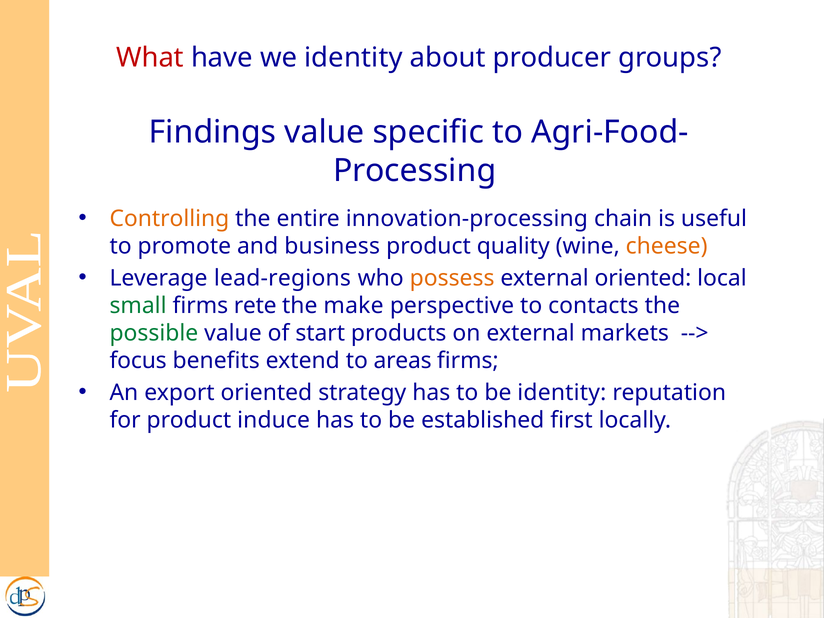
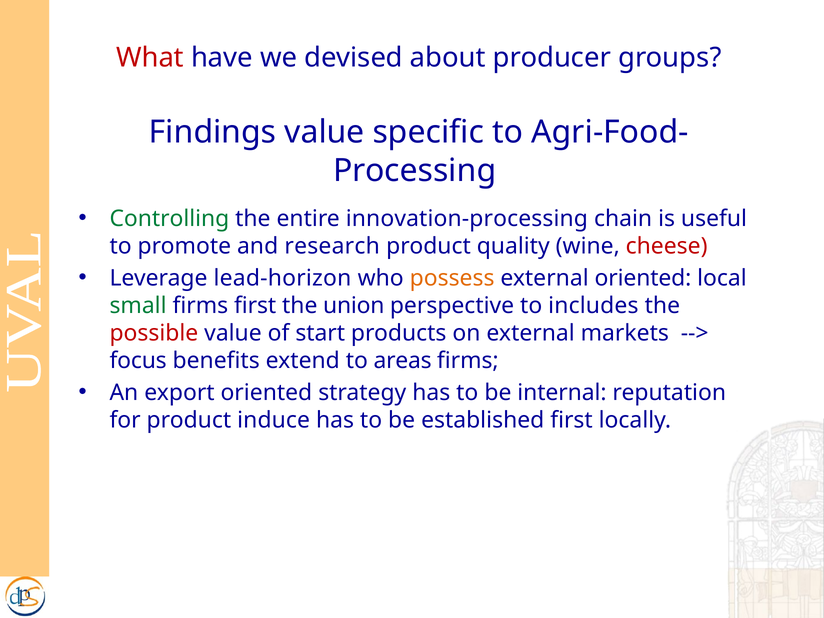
we identity: identity -> devised (354, 58)
Controlling colour: orange -> green (169, 219)
business: business -> research (332, 246)
cheese colour: orange -> red (667, 246)
lead-regions: lead-regions -> lead-horizon (282, 278)
firms rete: rete -> first (255, 306)
make: make -> union (354, 306)
contacts: contacts -> includes (593, 306)
possible colour: green -> red (154, 333)
be identity: identity -> internal (562, 393)
